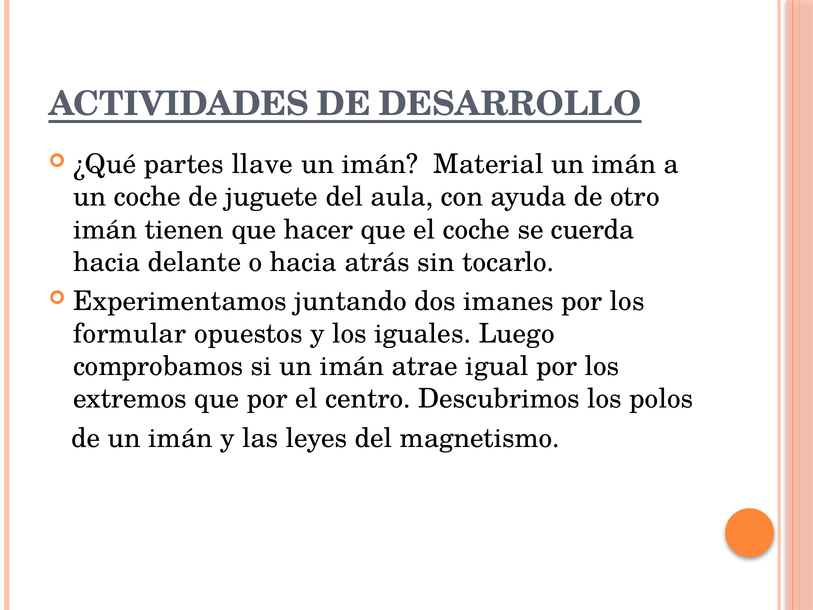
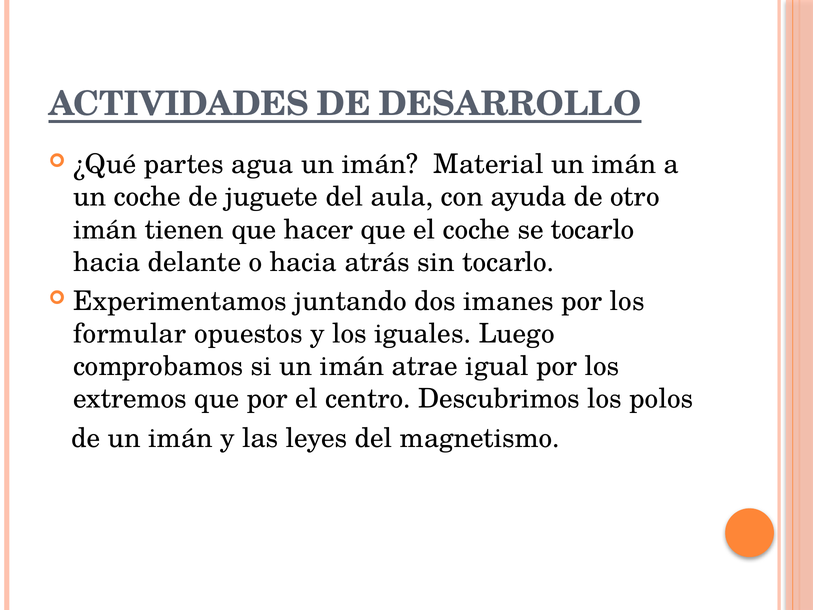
llave: llave -> agua (262, 164)
se cuerda: cuerda -> tocarlo (593, 229)
